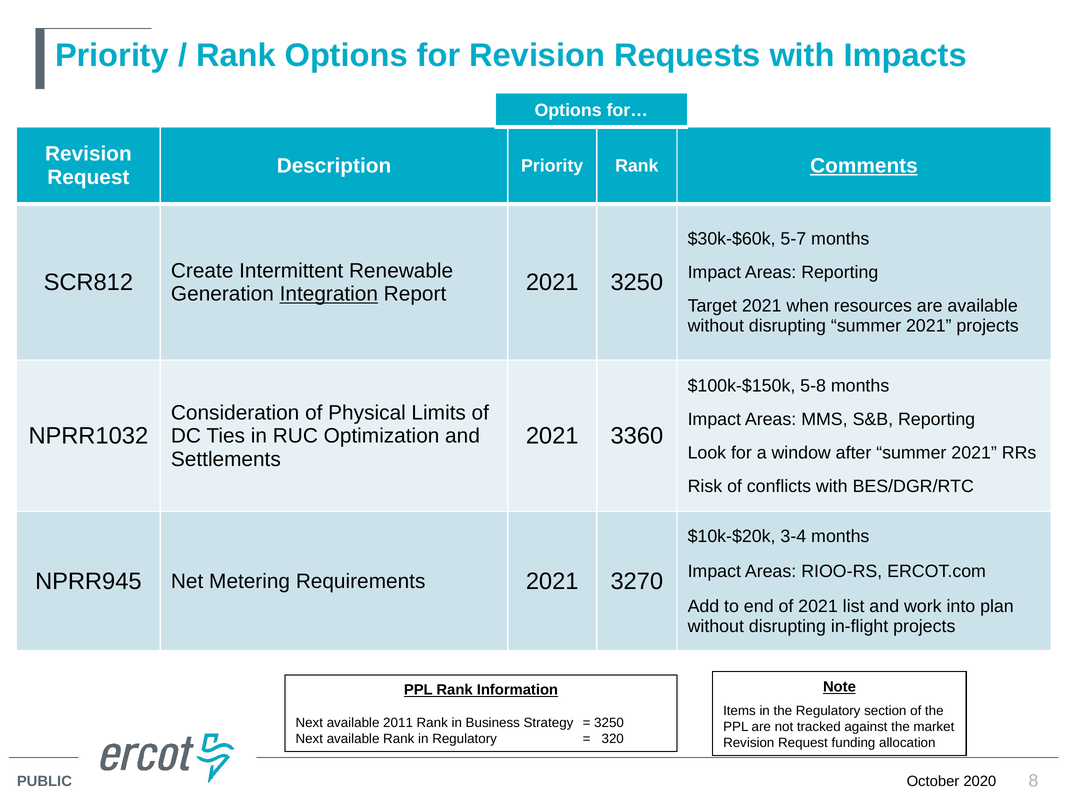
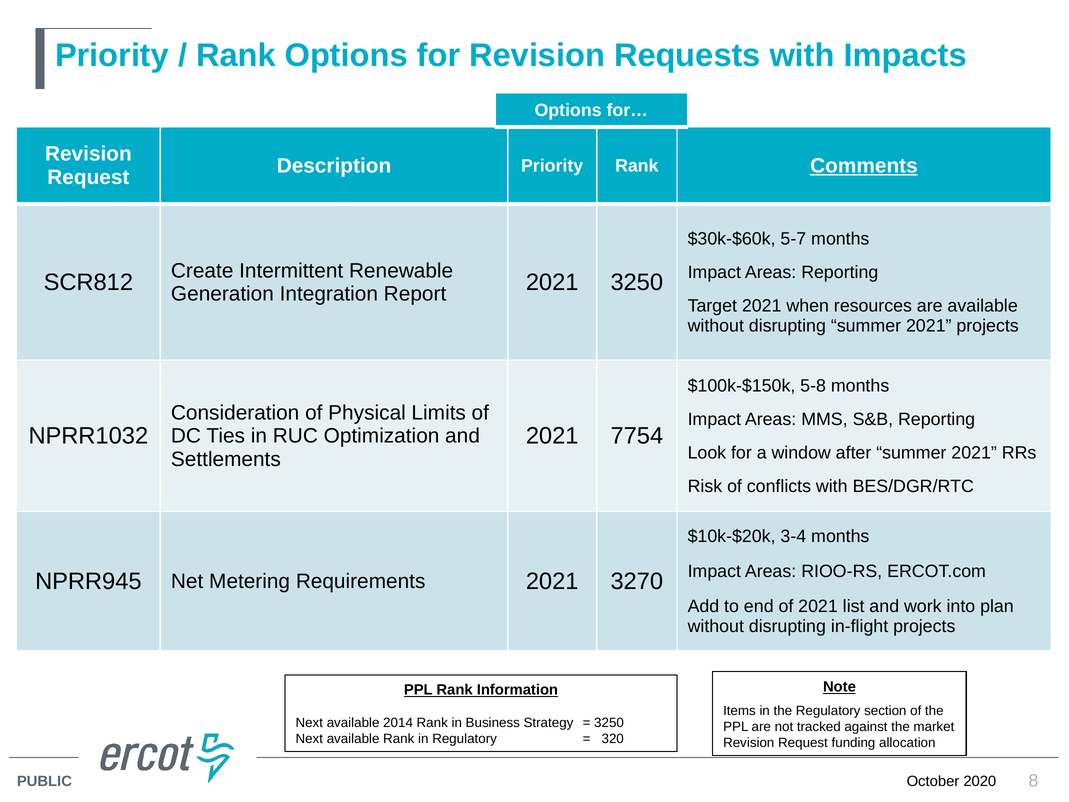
Integration underline: present -> none (329, 294)
3360: 3360 -> 7754 (637, 436)
2011: 2011 -> 2014 (398, 723)
